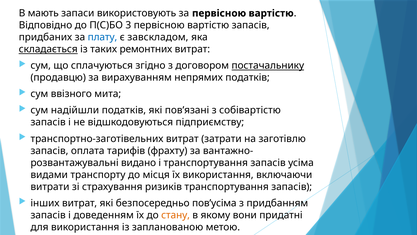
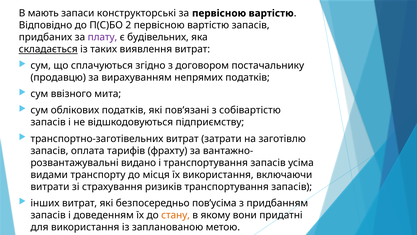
використовують: використовують -> конструкторські (136, 13)
3: 3 -> 2 (128, 25)
плату colour: blue -> purple (102, 37)
завскладом: завскладом -> будівельних (158, 37)
ремонтних: ремонтних -> виявлення (146, 49)
постачальнику underline: present -> none (268, 66)
надійшли: надійшли -> облікових (75, 110)
